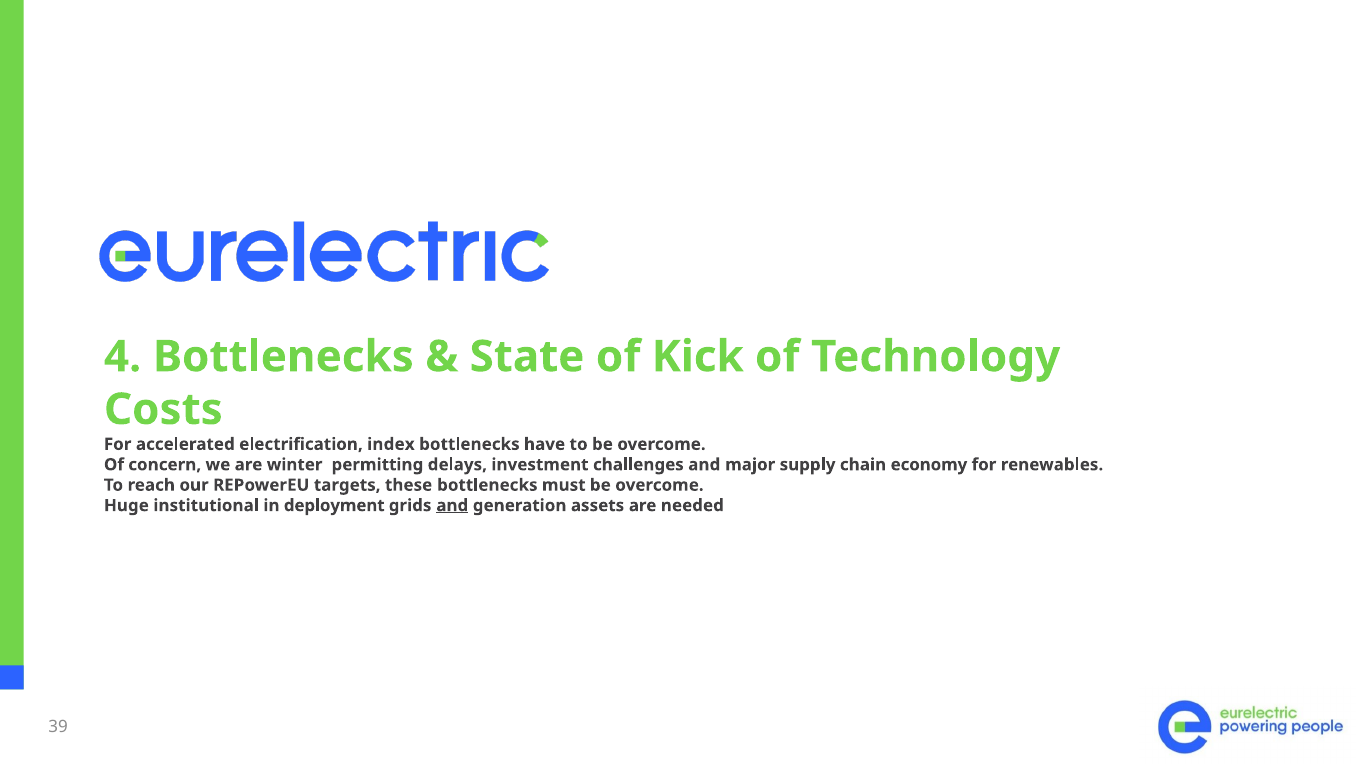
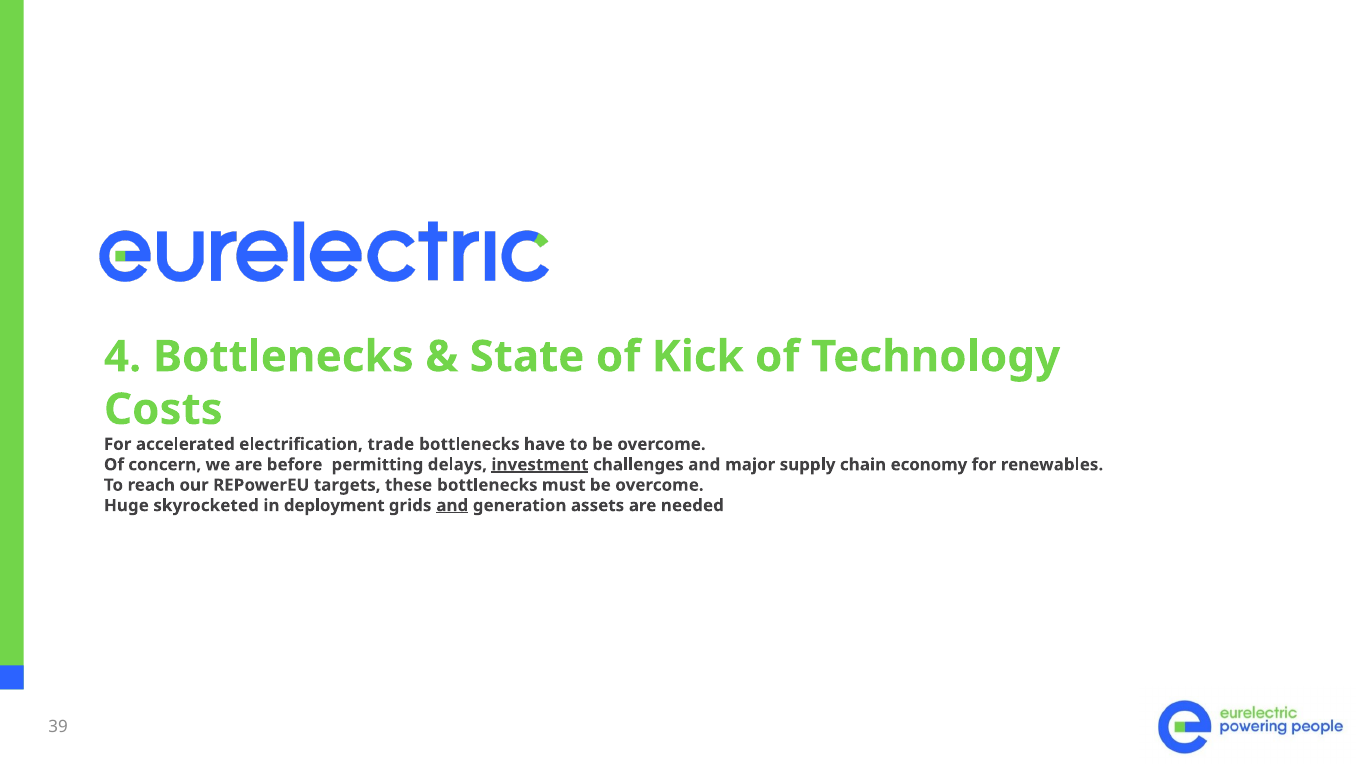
index: index -> trade (391, 445)
winter: winter -> before (295, 465)
investment underline: none -> present (540, 465)
institutional: institutional -> skyrocketed (206, 506)
